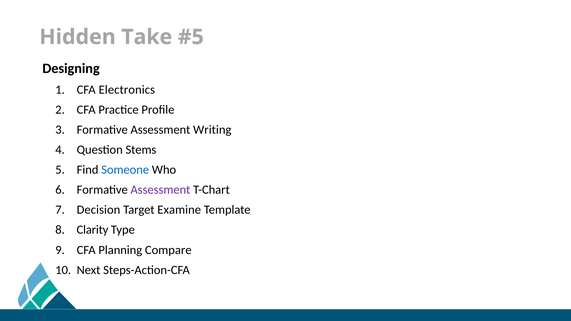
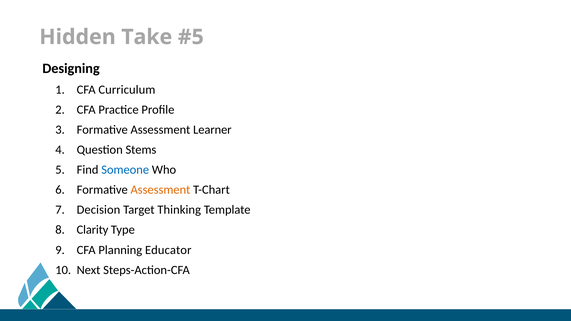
Electronics: Electronics -> Curriculum (127, 90)
Writing: Writing -> Learner (212, 130)
Assessment colour: purple -> orange (160, 190)
Examine: Examine -> Thinking (179, 210)
Compare: Compare -> Educator (168, 250)
